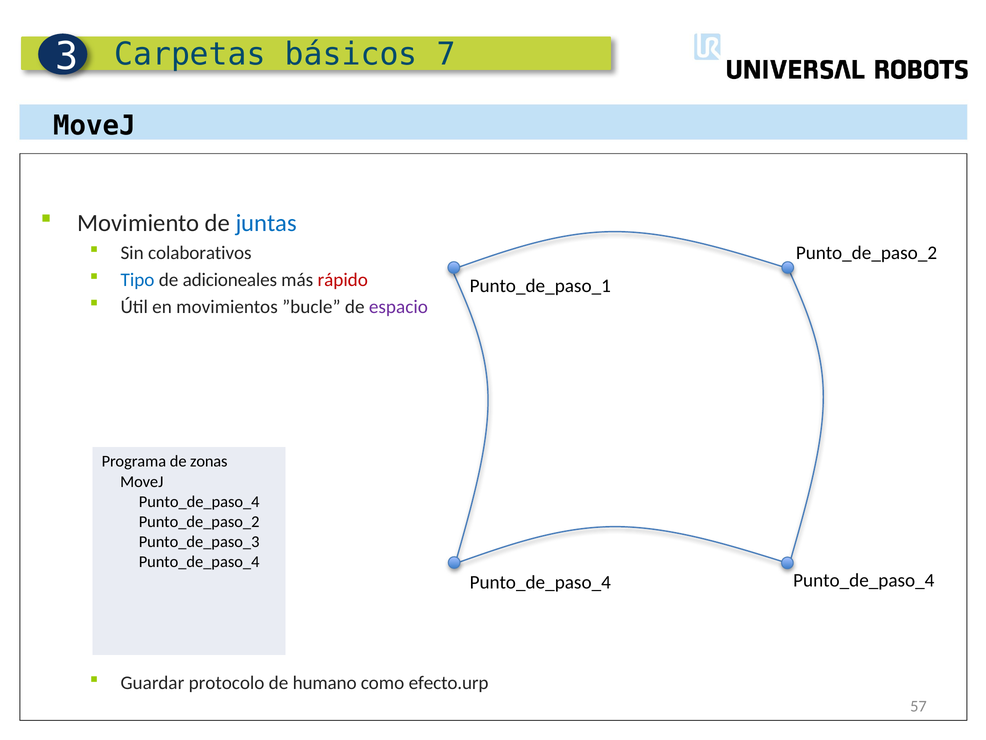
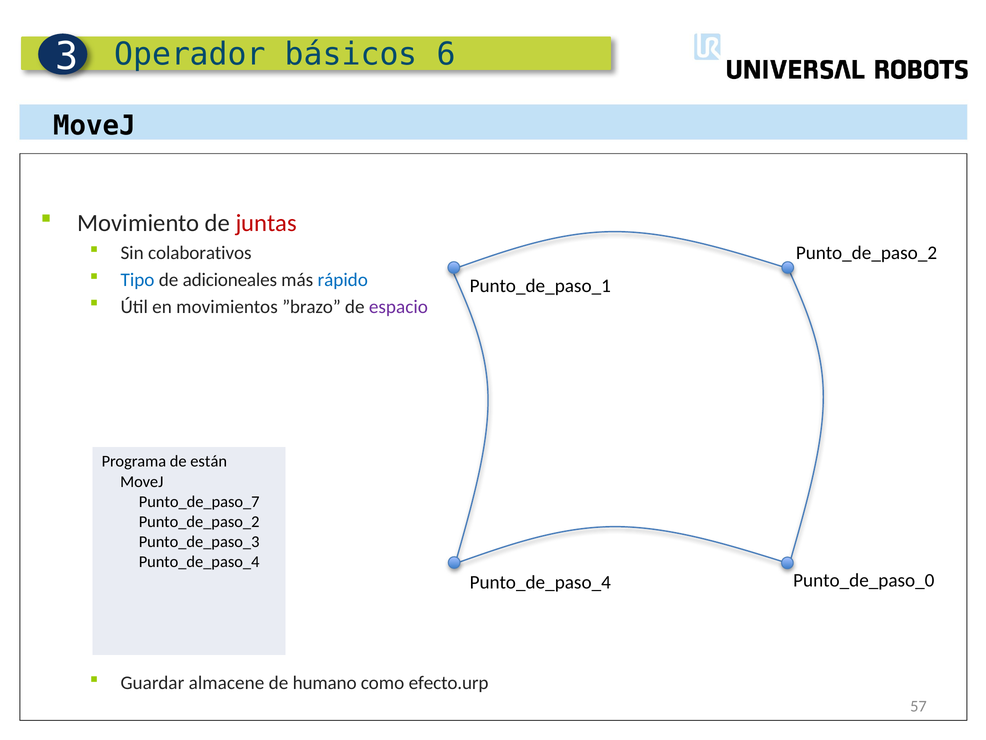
Carpetas: Carpetas -> Operador (190, 54)
7: 7 -> 6 (446, 54)
juntas colour: blue -> red (266, 223)
rápido colour: red -> blue (343, 280)
”bucle: ”bucle -> ”brazo (311, 307)
zonas: zonas -> están (209, 461)
Punto_de_paso_4: Punto_de_paso_4 -> Punto_de_paso_7 (199, 501)
Punto_de_paso_4: Punto_de_paso_4 -> Punto_de_paso_0 (864, 580)
protocolo: protocolo -> almacene (227, 683)
